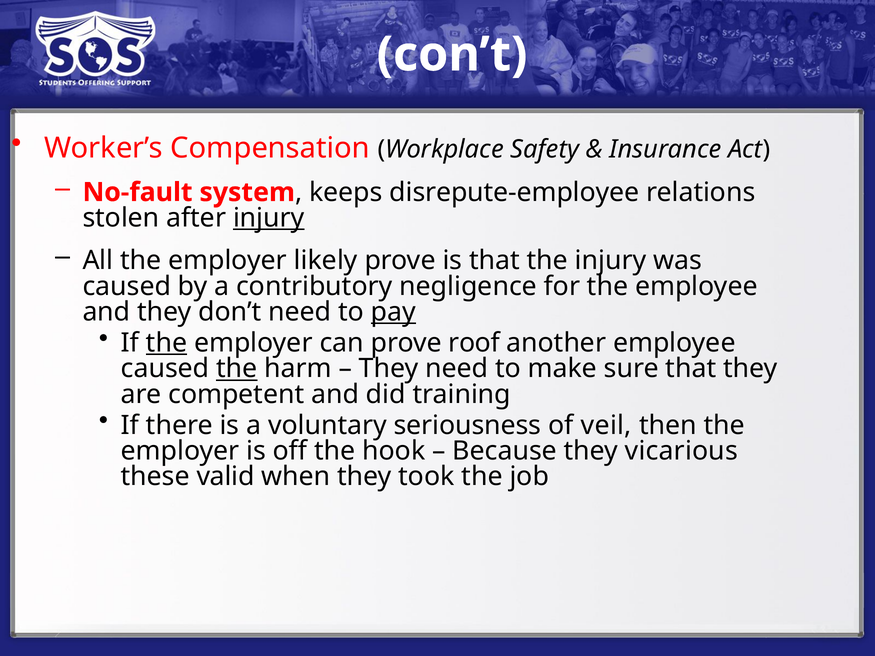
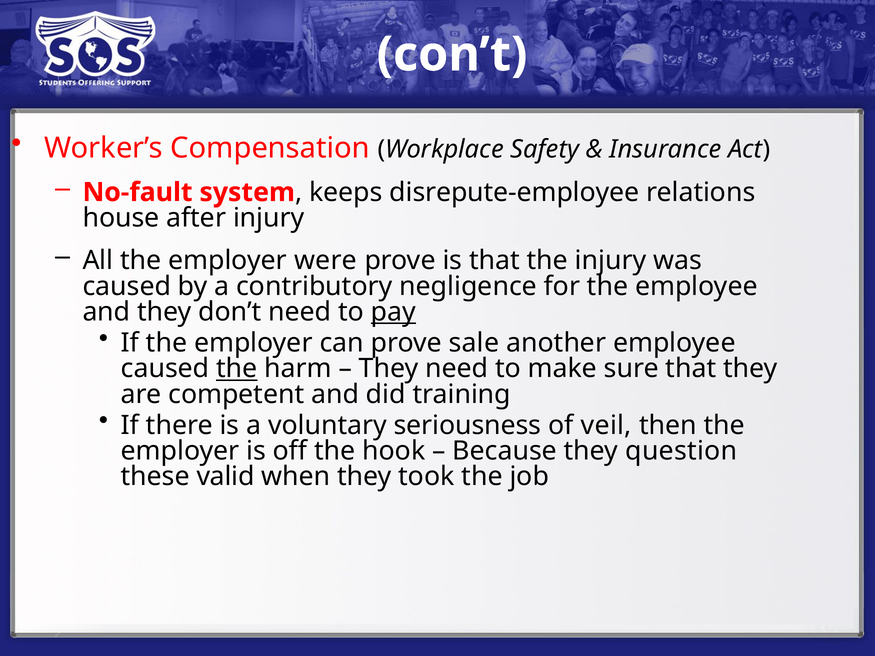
stolen: stolen -> house (121, 218)
injury underline: present -> none (269, 218)
likely: likely -> were (326, 261)
the underline: present -> none (167, 343)
roof: roof -> sale (474, 343)
vicarious: vicarious -> question (681, 451)
